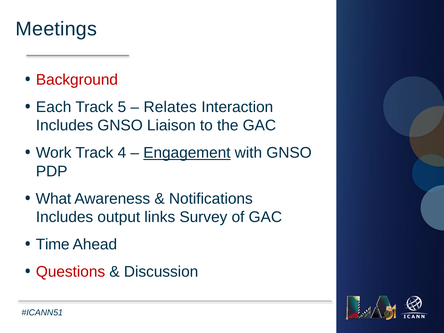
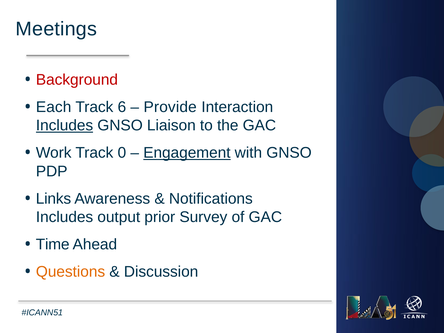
5: 5 -> 6 (122, 107)
Relates: Relates -> Provide (170, 107)
Includes underline: none -> present (65, 126)
4: 4 -> 0 (122, 153)
What: What -> Links (53, 199)
links: links -> prior (160, 217)
Questions colour: red -> orange (71, 272)
